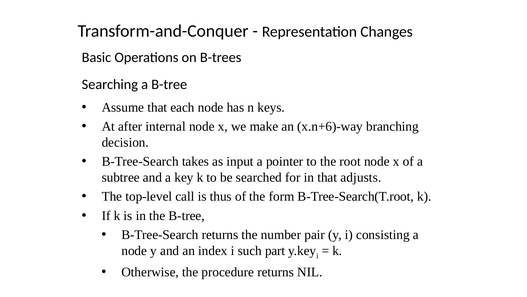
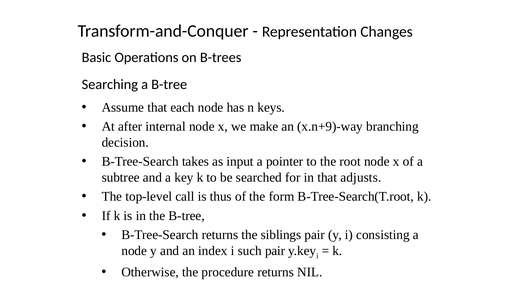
x.n+6)-way: x.n+6)-way -> x.n+9)-way (330, 126)
number: number -> siblings (281, 234)
such part: part -> pair (275, 250)
